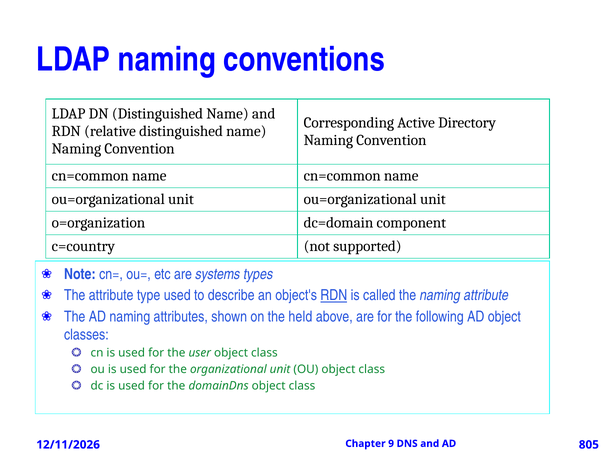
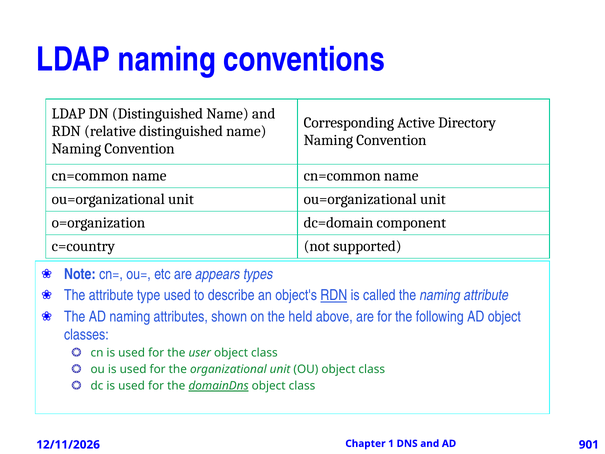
systems: systems -> appears (218, 274)
domainDns underline: none -> present (219, 386)
9: 9 -> 1 (391, 443)
805: 805 -> 901 (589, 444)
